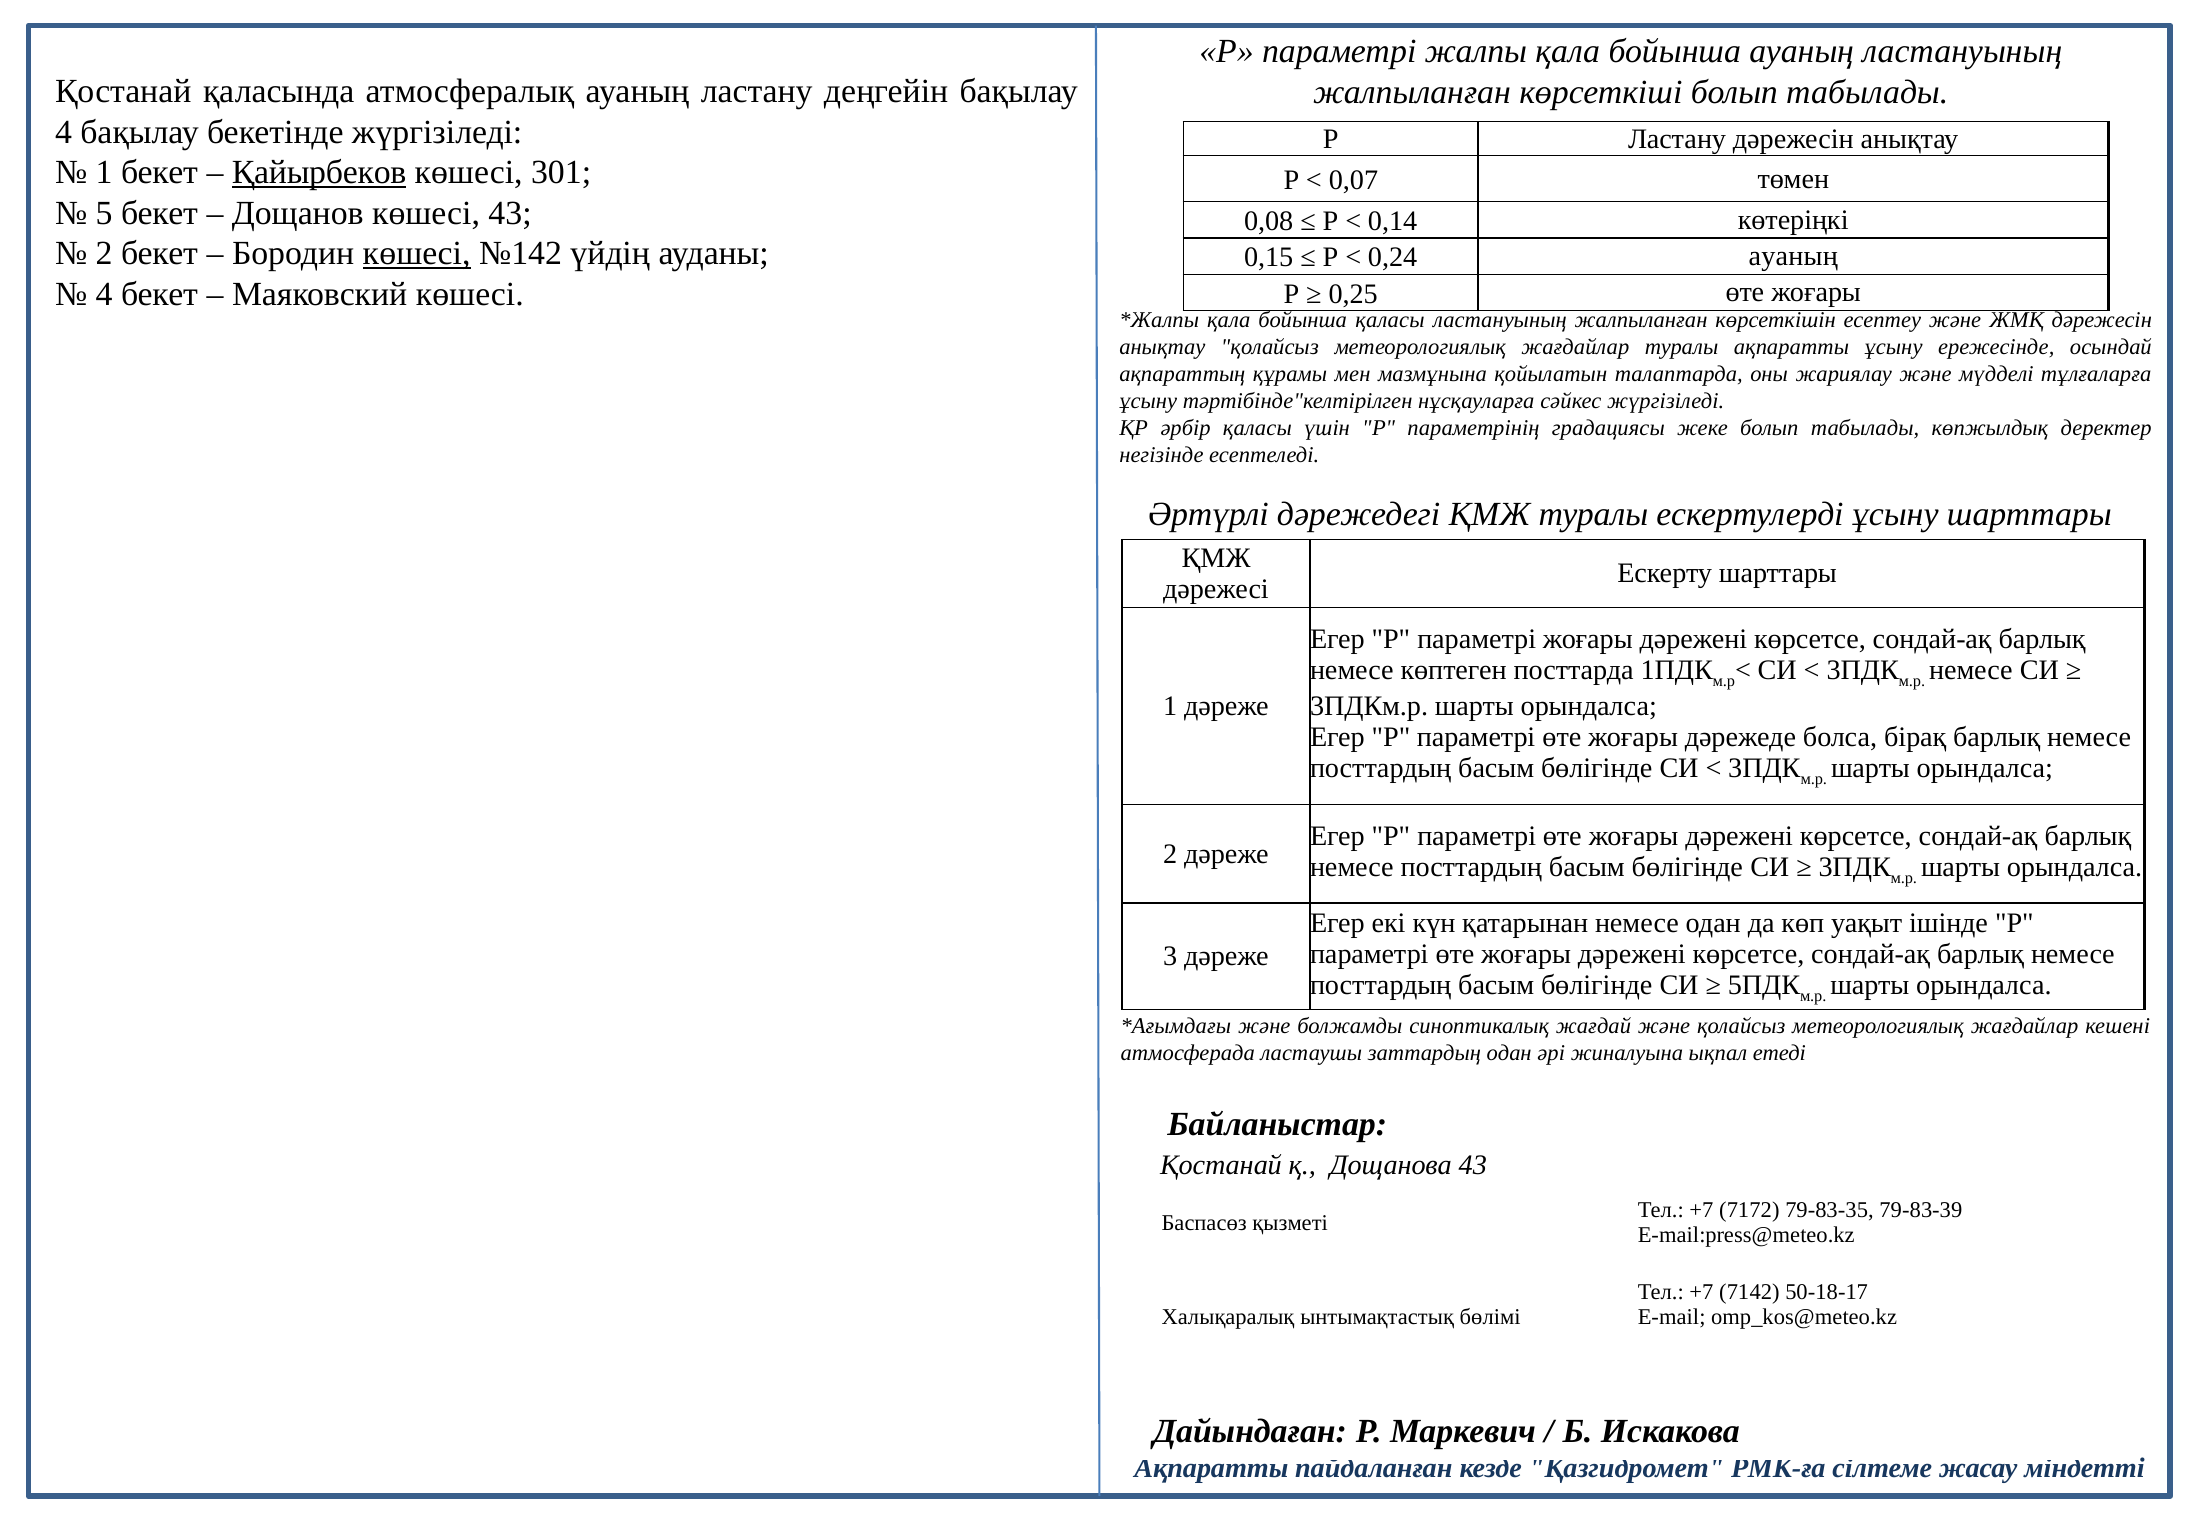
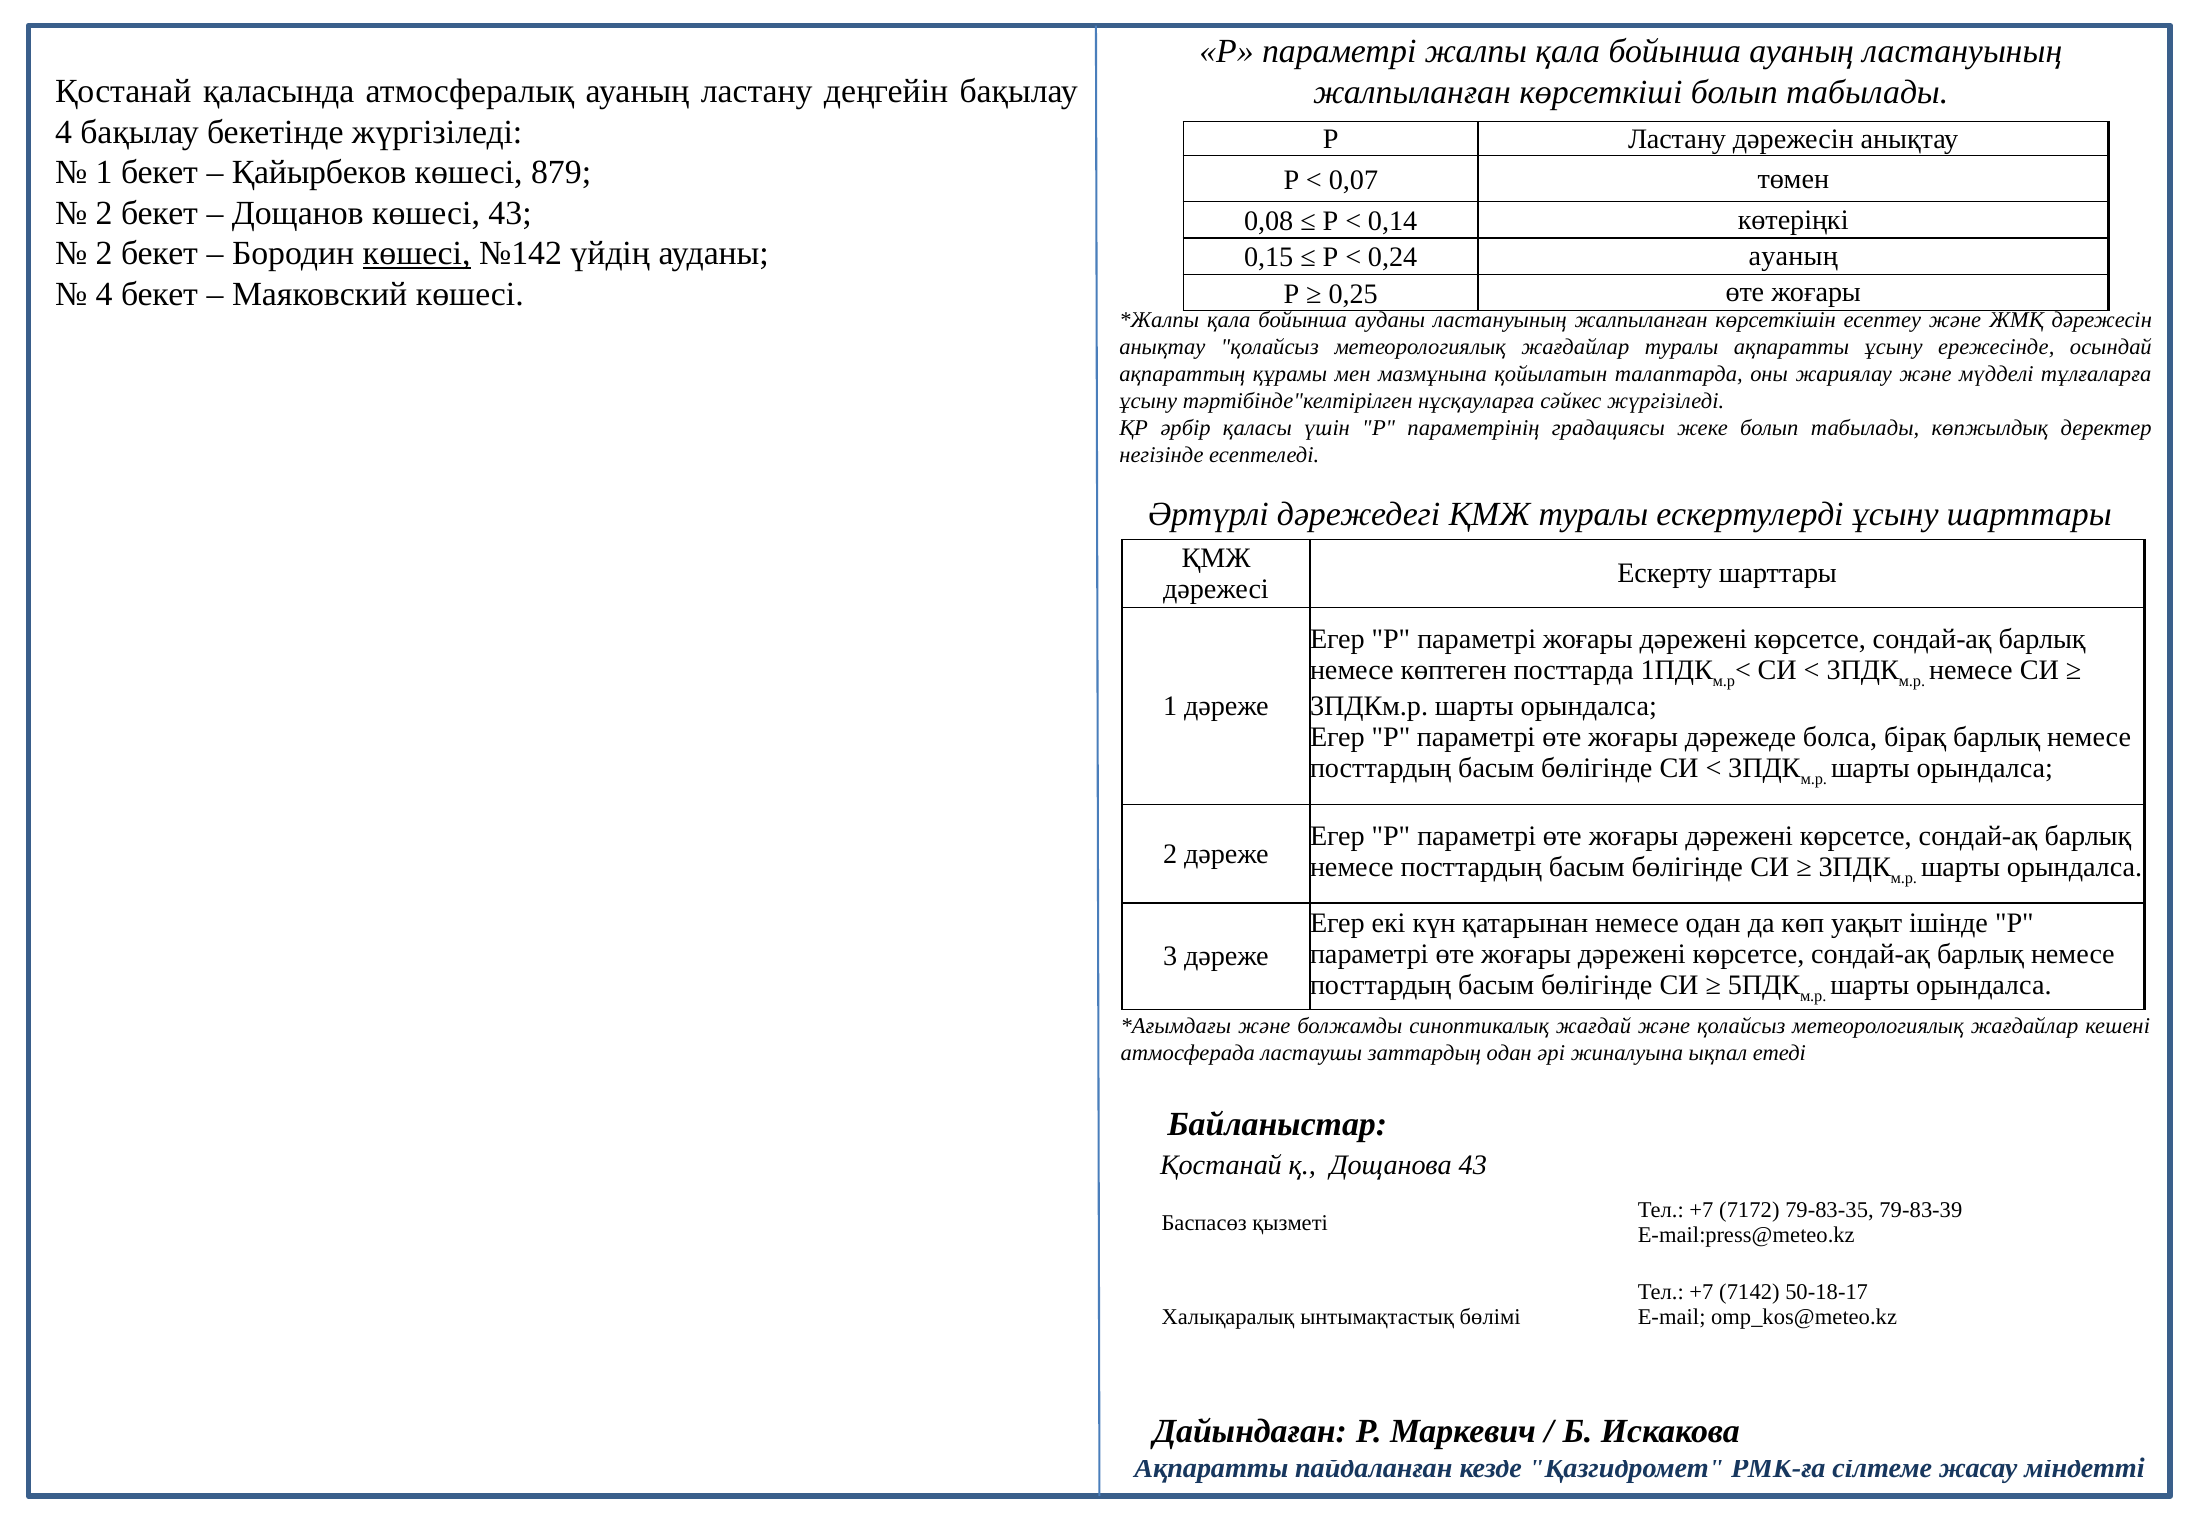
Қайырбеков underline: present -> none (319, 173)
301: 301 -> 879 (561, 173)
5: 5 -> 2 (104, 213)
бойынша қаласы: қаласы -> ауданы (1390, 320)
